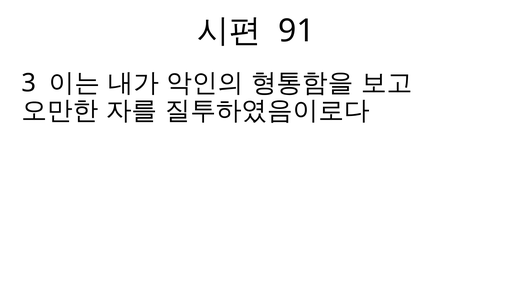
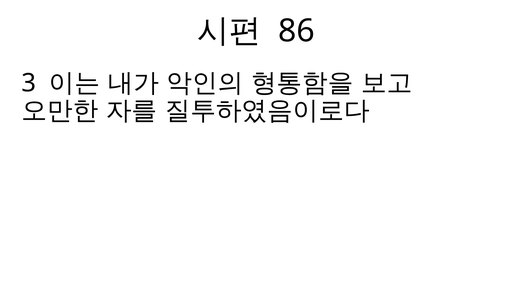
91: 91 -> 86 (297, 31)
